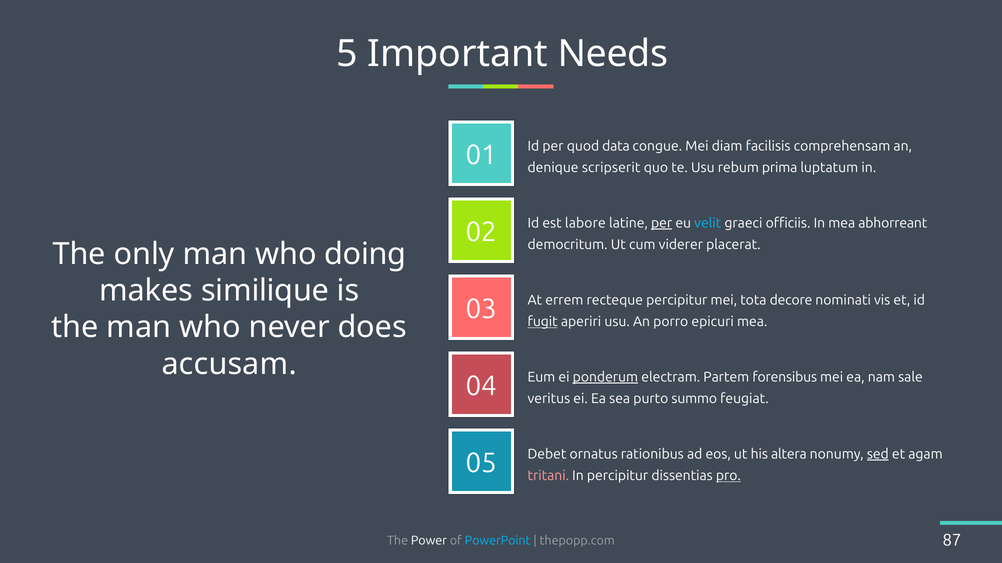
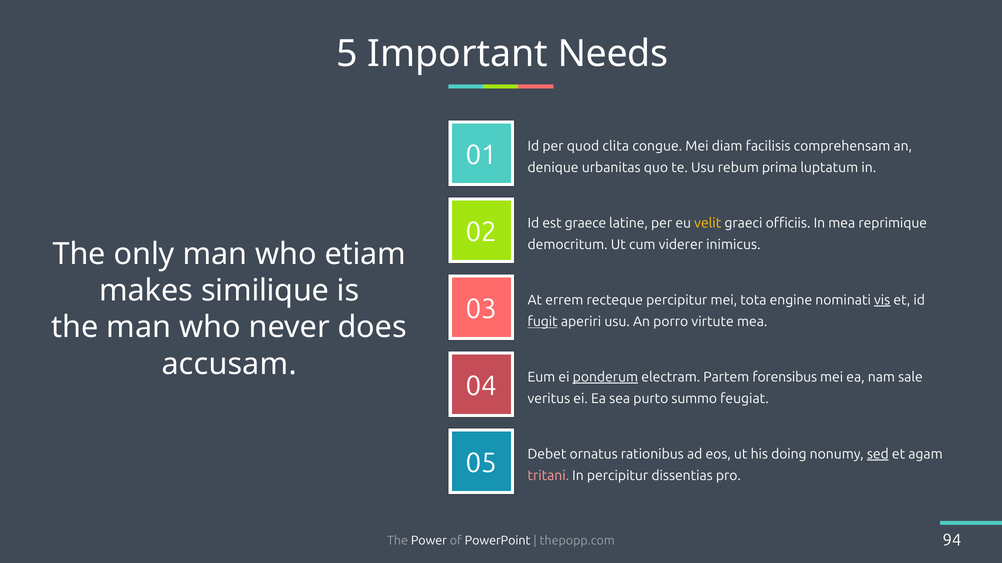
data: data -> clita (616, 146)
scripserit: scripserit -> urbanitas (611, 168)
labore: labore -> graece (585, 223)
per underline: present -> none (662, 223)
velit colour: light blue -> yellow (708, 223)
abhorreant: abhorreant -> reprimique (893, 223)
placerat: placerat -> inimicus (733, 245)
doing: doing -> etiam (365, 254)
decore: decore -> engine (791, 300)
vis underline: none -> present (882, 300)
epicuri: epicuri -> virtute (713, 322)
altera: altera -> doing (789, 454)
pro underline: present -> none (728, 476)
PowerPoint colour: light blue -> white (498, 541)
87: 87 -> 94 (952, 541)
